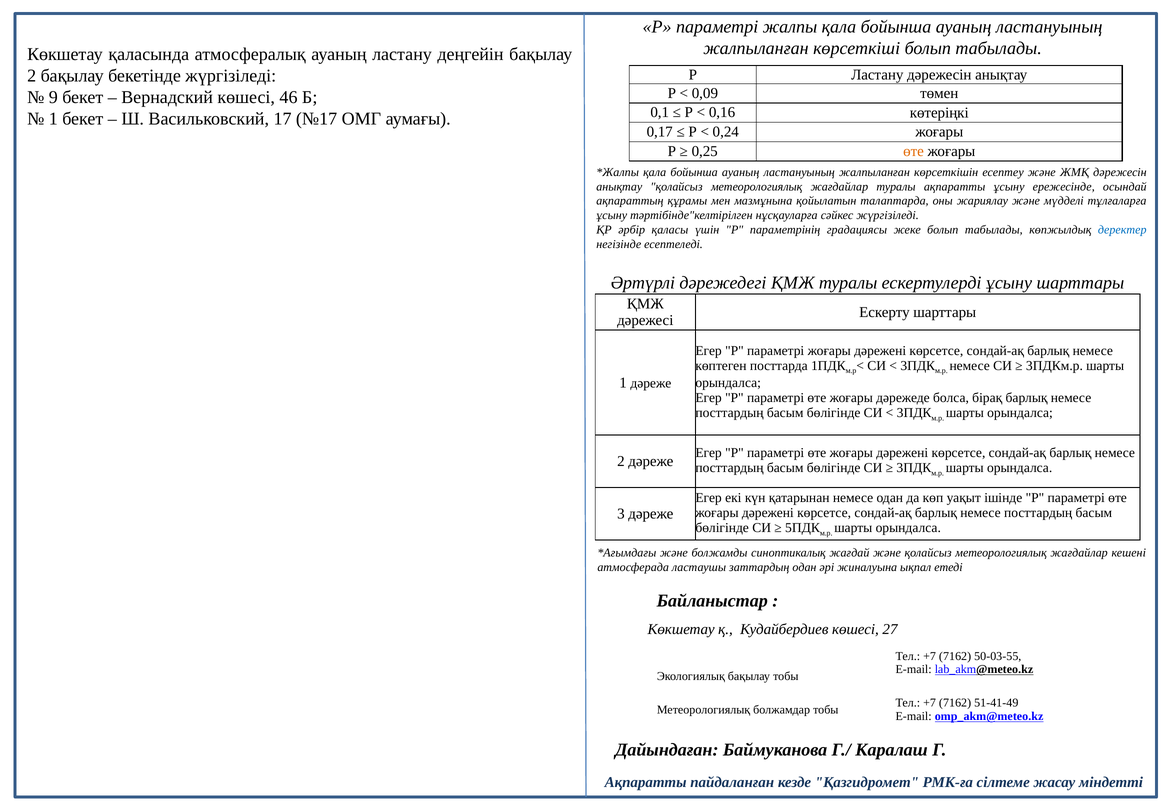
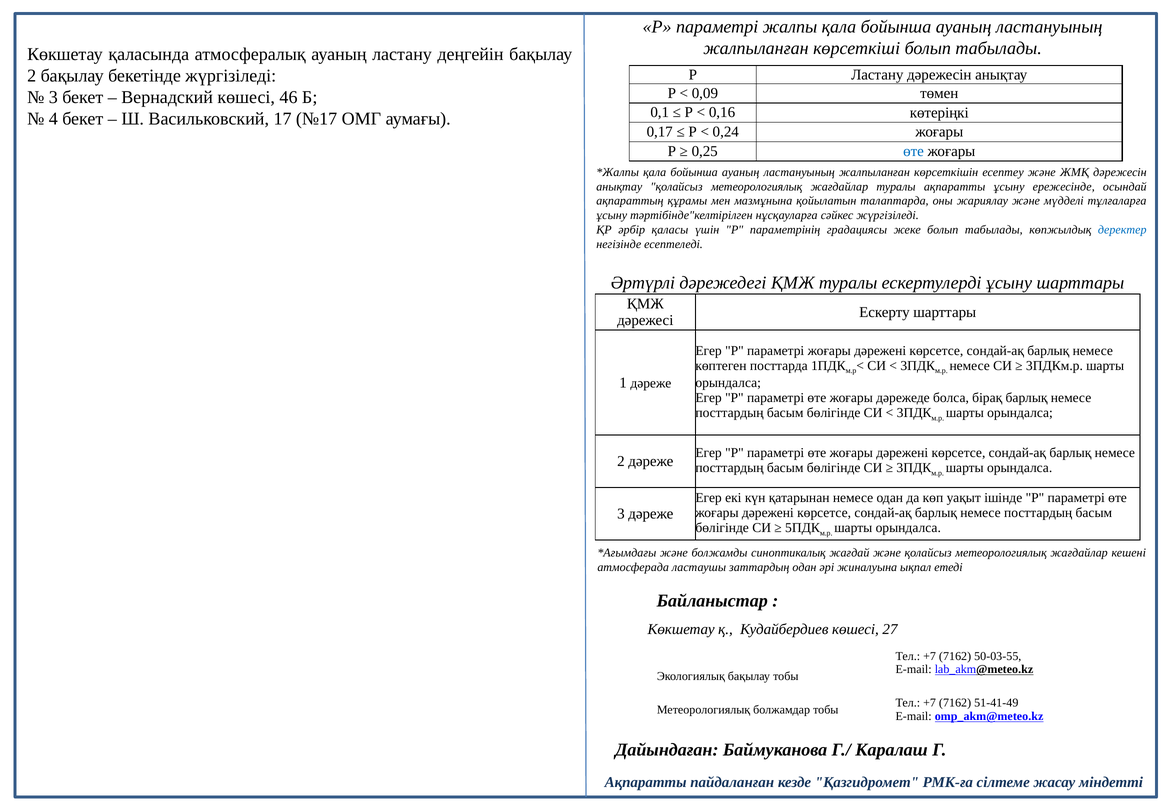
9: 9 -> 3 (53, 97)
1: 1 -> 4 (53, 119)
өте colour: orange -> blue (914, 151)
